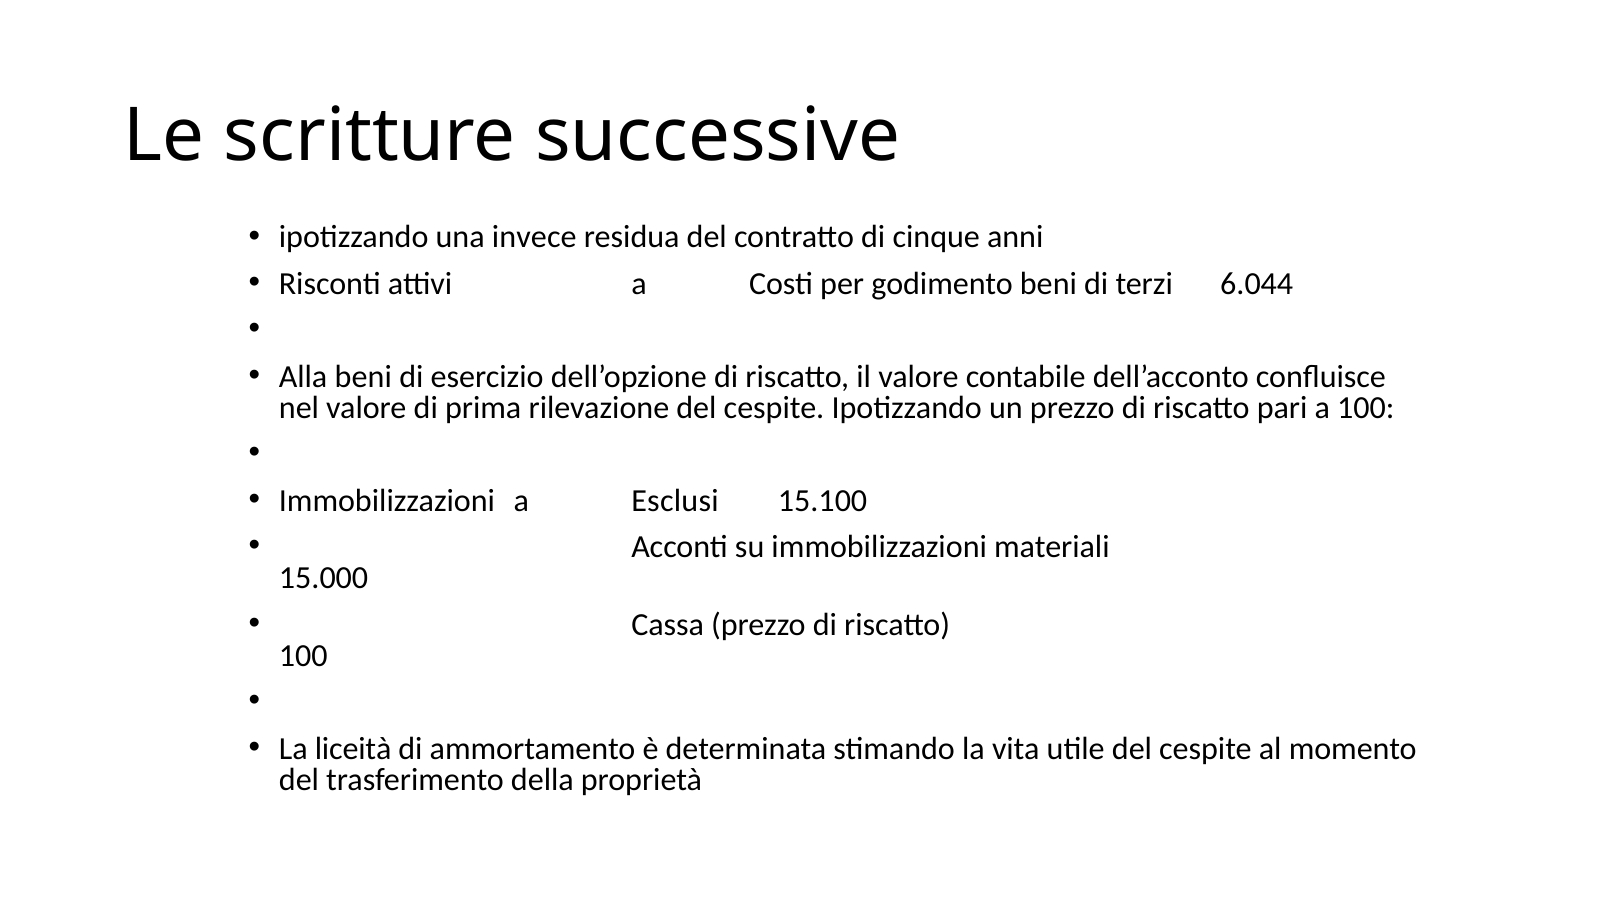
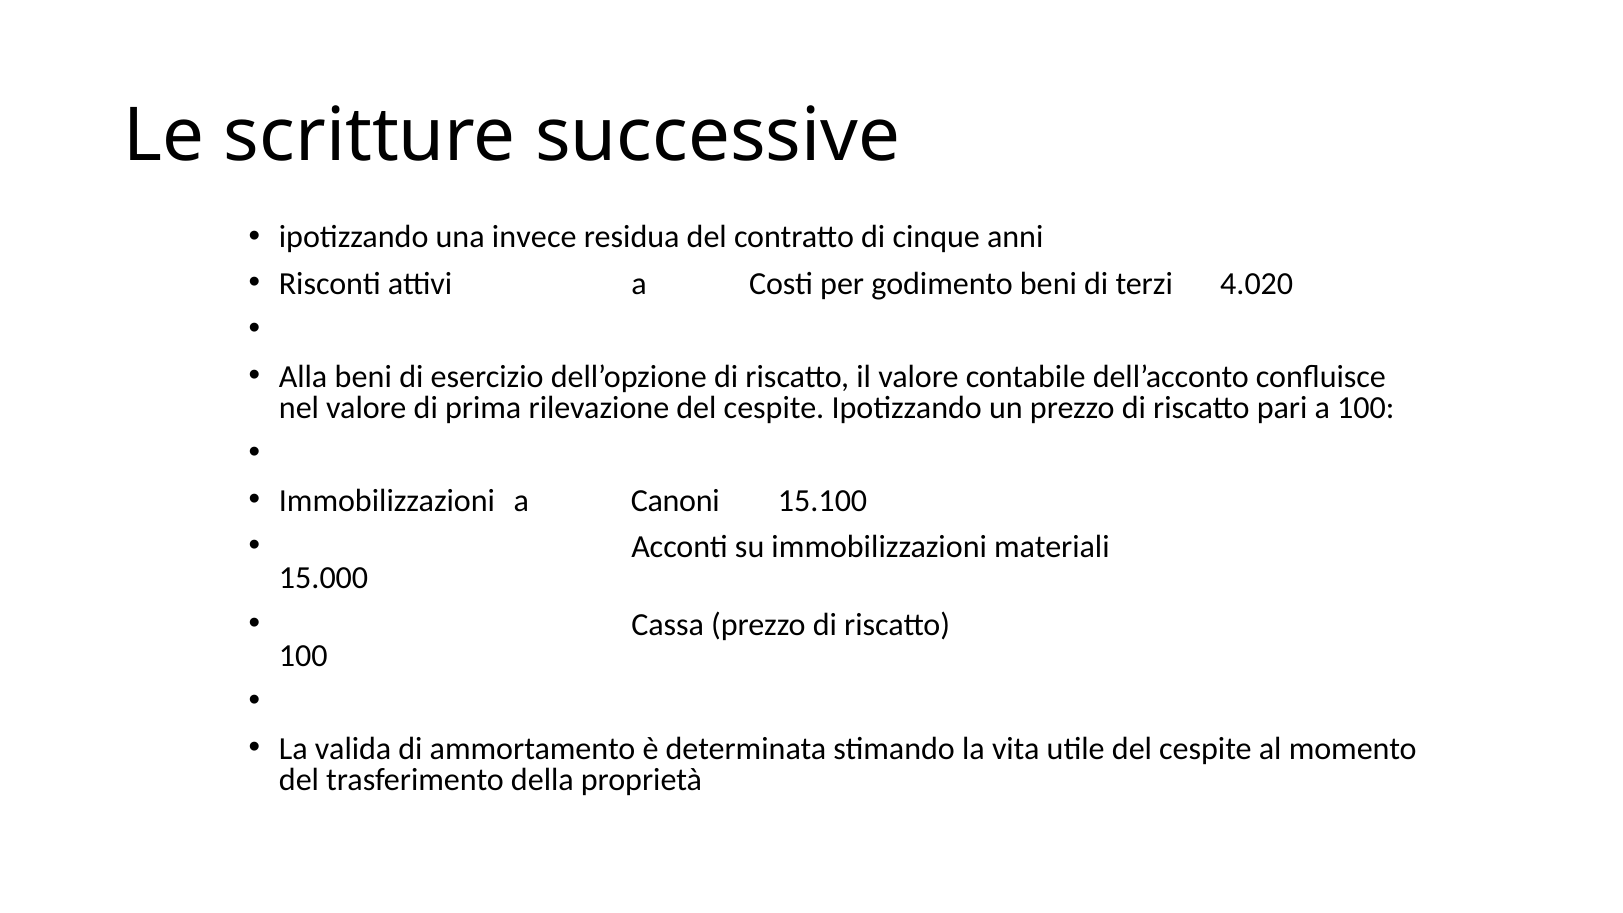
6.044: 6.044 -> 4.020 (1257, 284)
Esclusi: Esclusi -> Canoni (675, 500)
liceità: liceità -> valida (353, 748)
